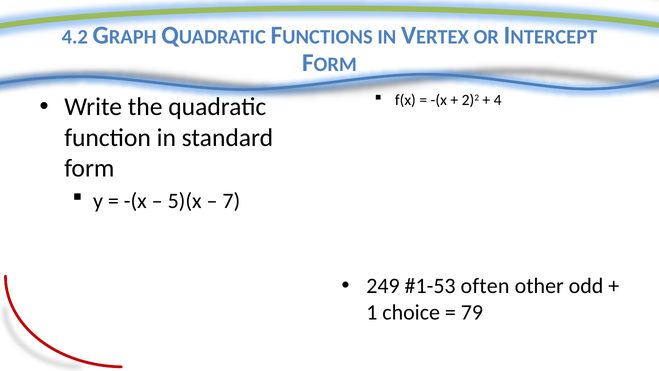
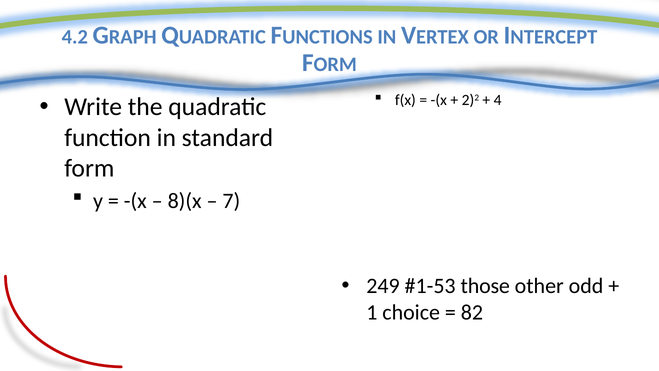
5)(x: 5)(x -> 8)(x (185, 201)
often: often -> those (485, 286)
79: 79 -> 82 (472, 312)
